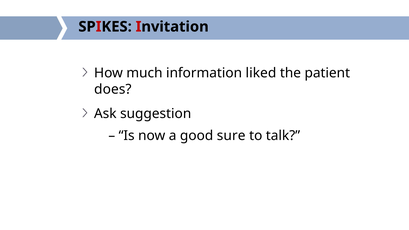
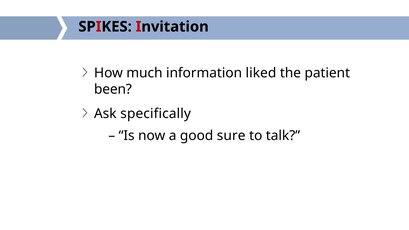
does: does -> been (113, 89)
suggestion: suggestion -> specifically (156, 114)
